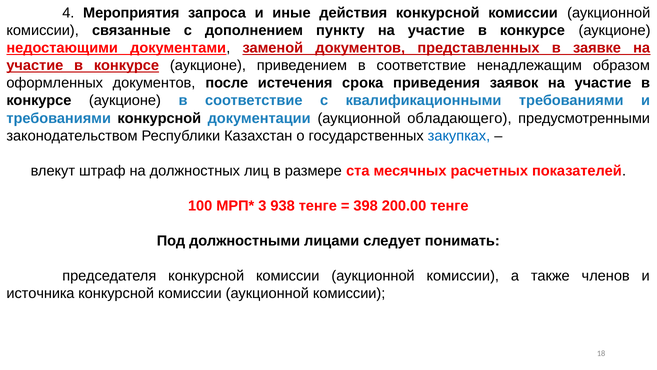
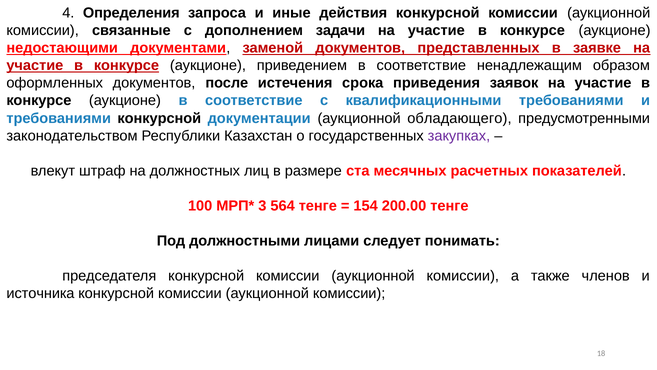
Мероприятия: Мероприятия -> Определения (131, 13)
пункту: пункту -> задачи (340, 31)
закупках colour: blue -> purple (459, 136)
938: 938 -> 564 (283, 206)
398: 398 -> 154 (366, 206)
